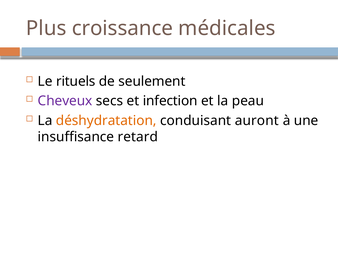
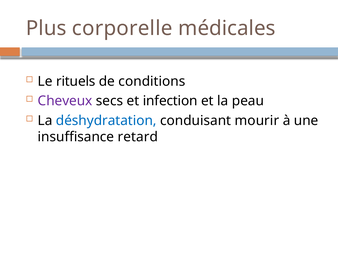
croissance: croissance -> corporelle (122, 28)
seulement: seulement -> conditions (152, 81)
déshydratation colour: orange -> blue (106, 120)
auront: auront -> mourir (257, 120)
